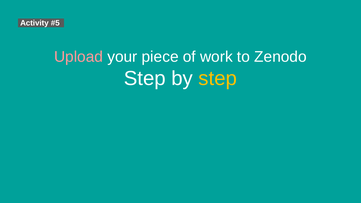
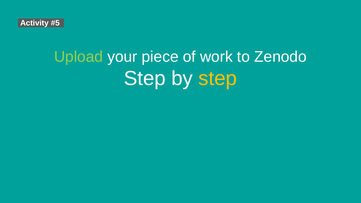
Upload colour: pink -> light green (79, 57)
